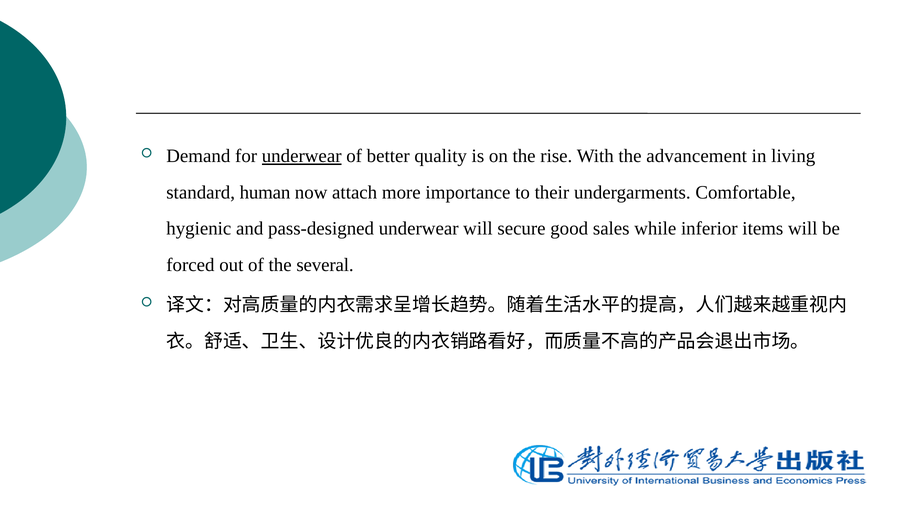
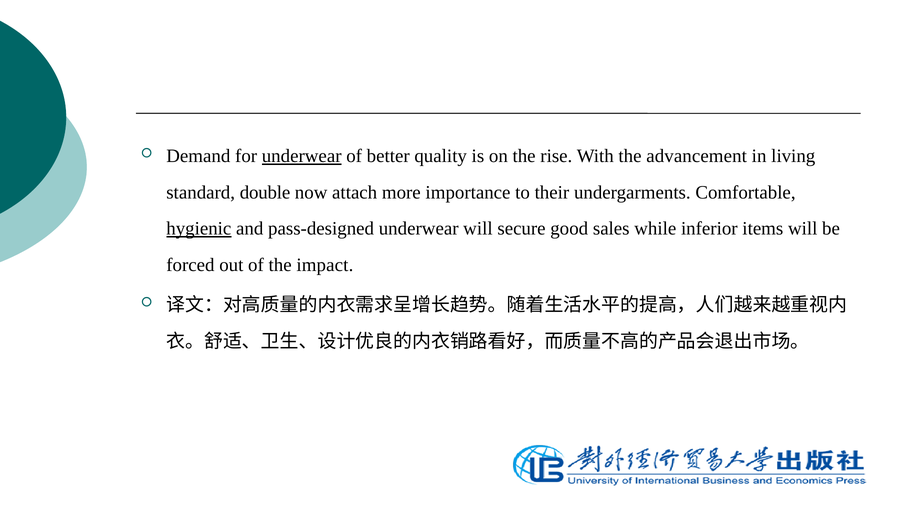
human: human -> double (265, 192)
hygienic underline: none -> present (199, 229)
several: several -> impact (325, 265)
